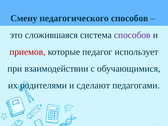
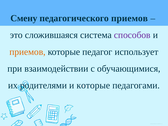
педагогического способов: способов -> приемов (130, 18)
приемов colour: red -> orange (27, 52)
и сделают: сделают -> которые (93, 85)
